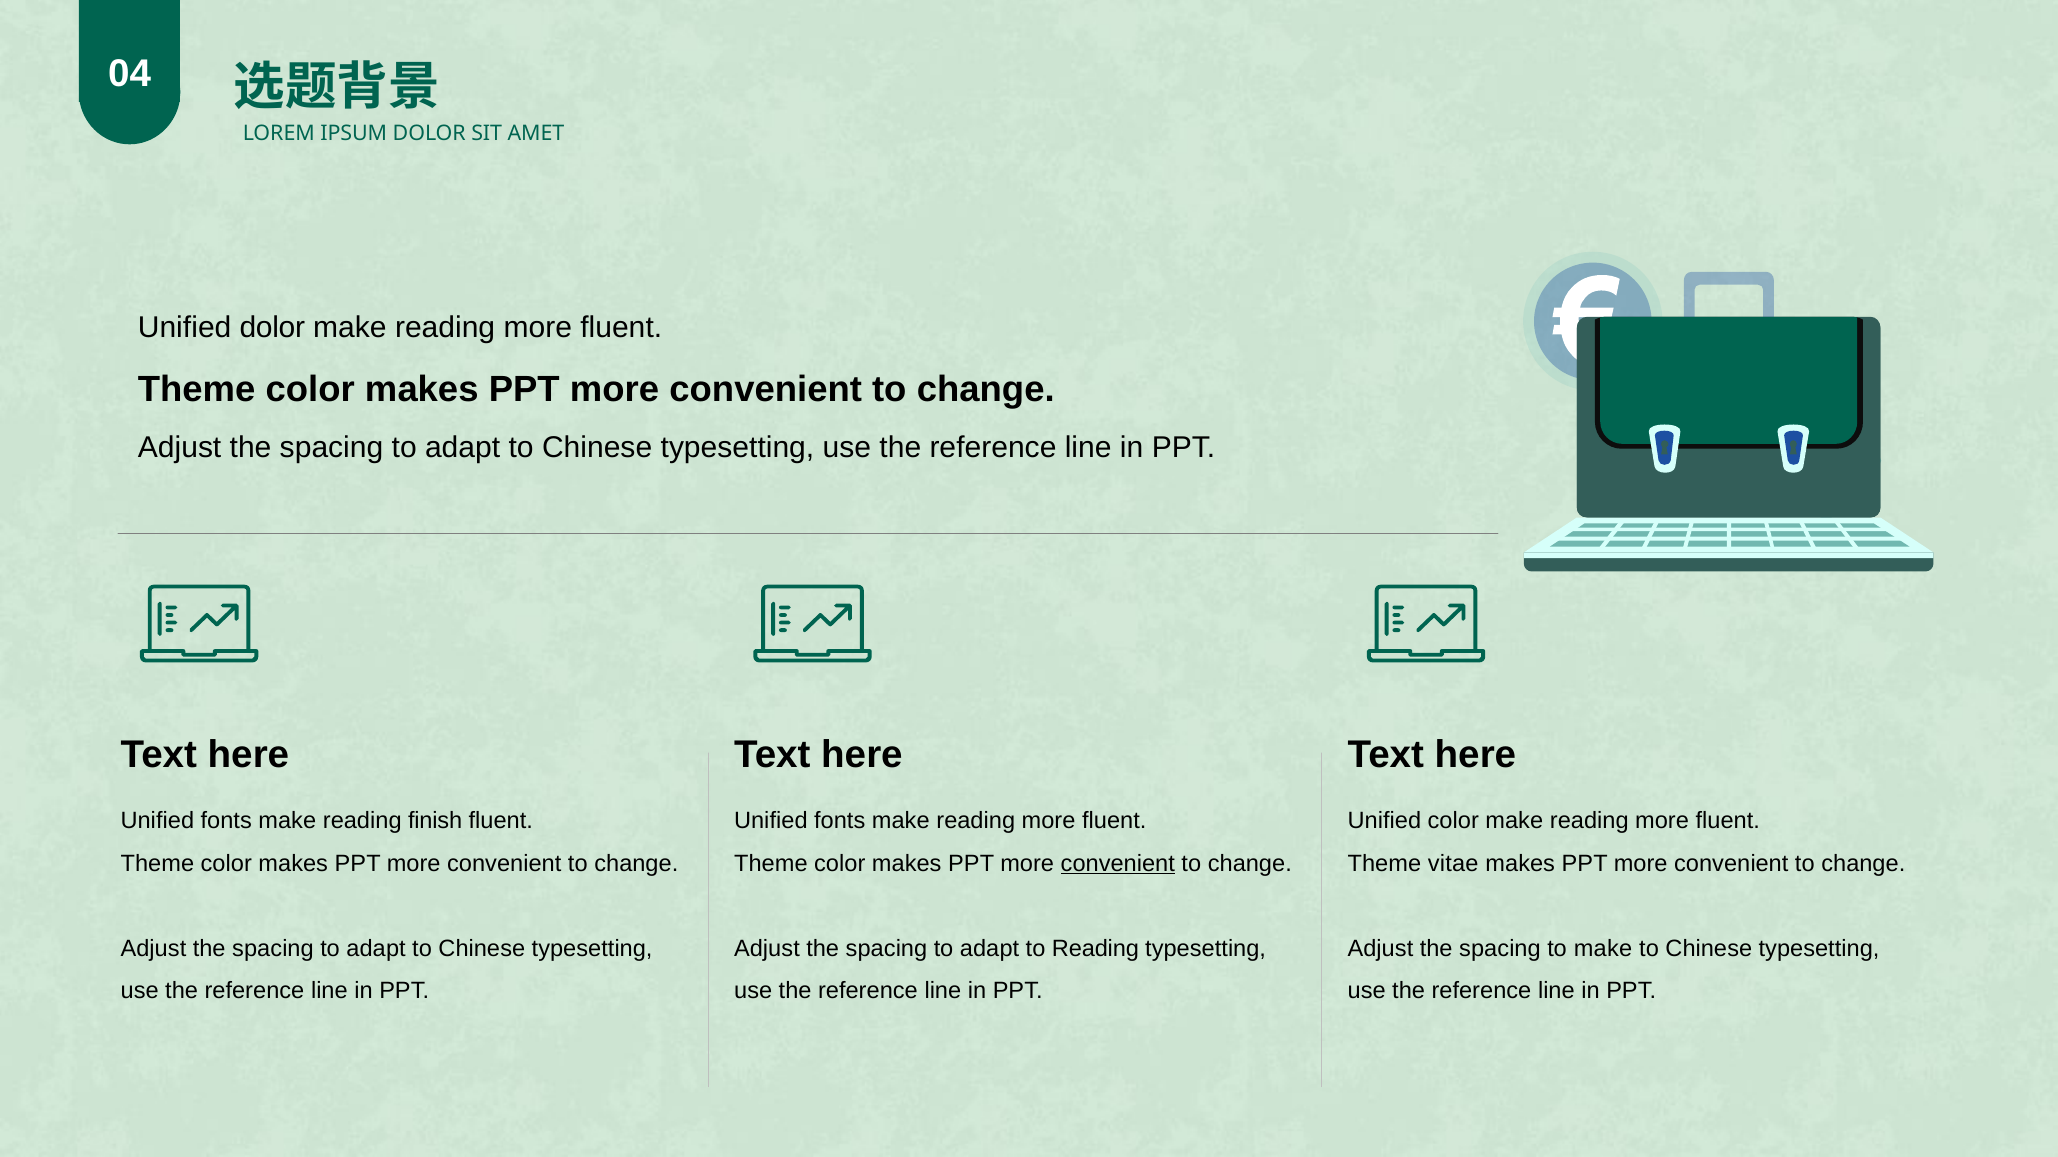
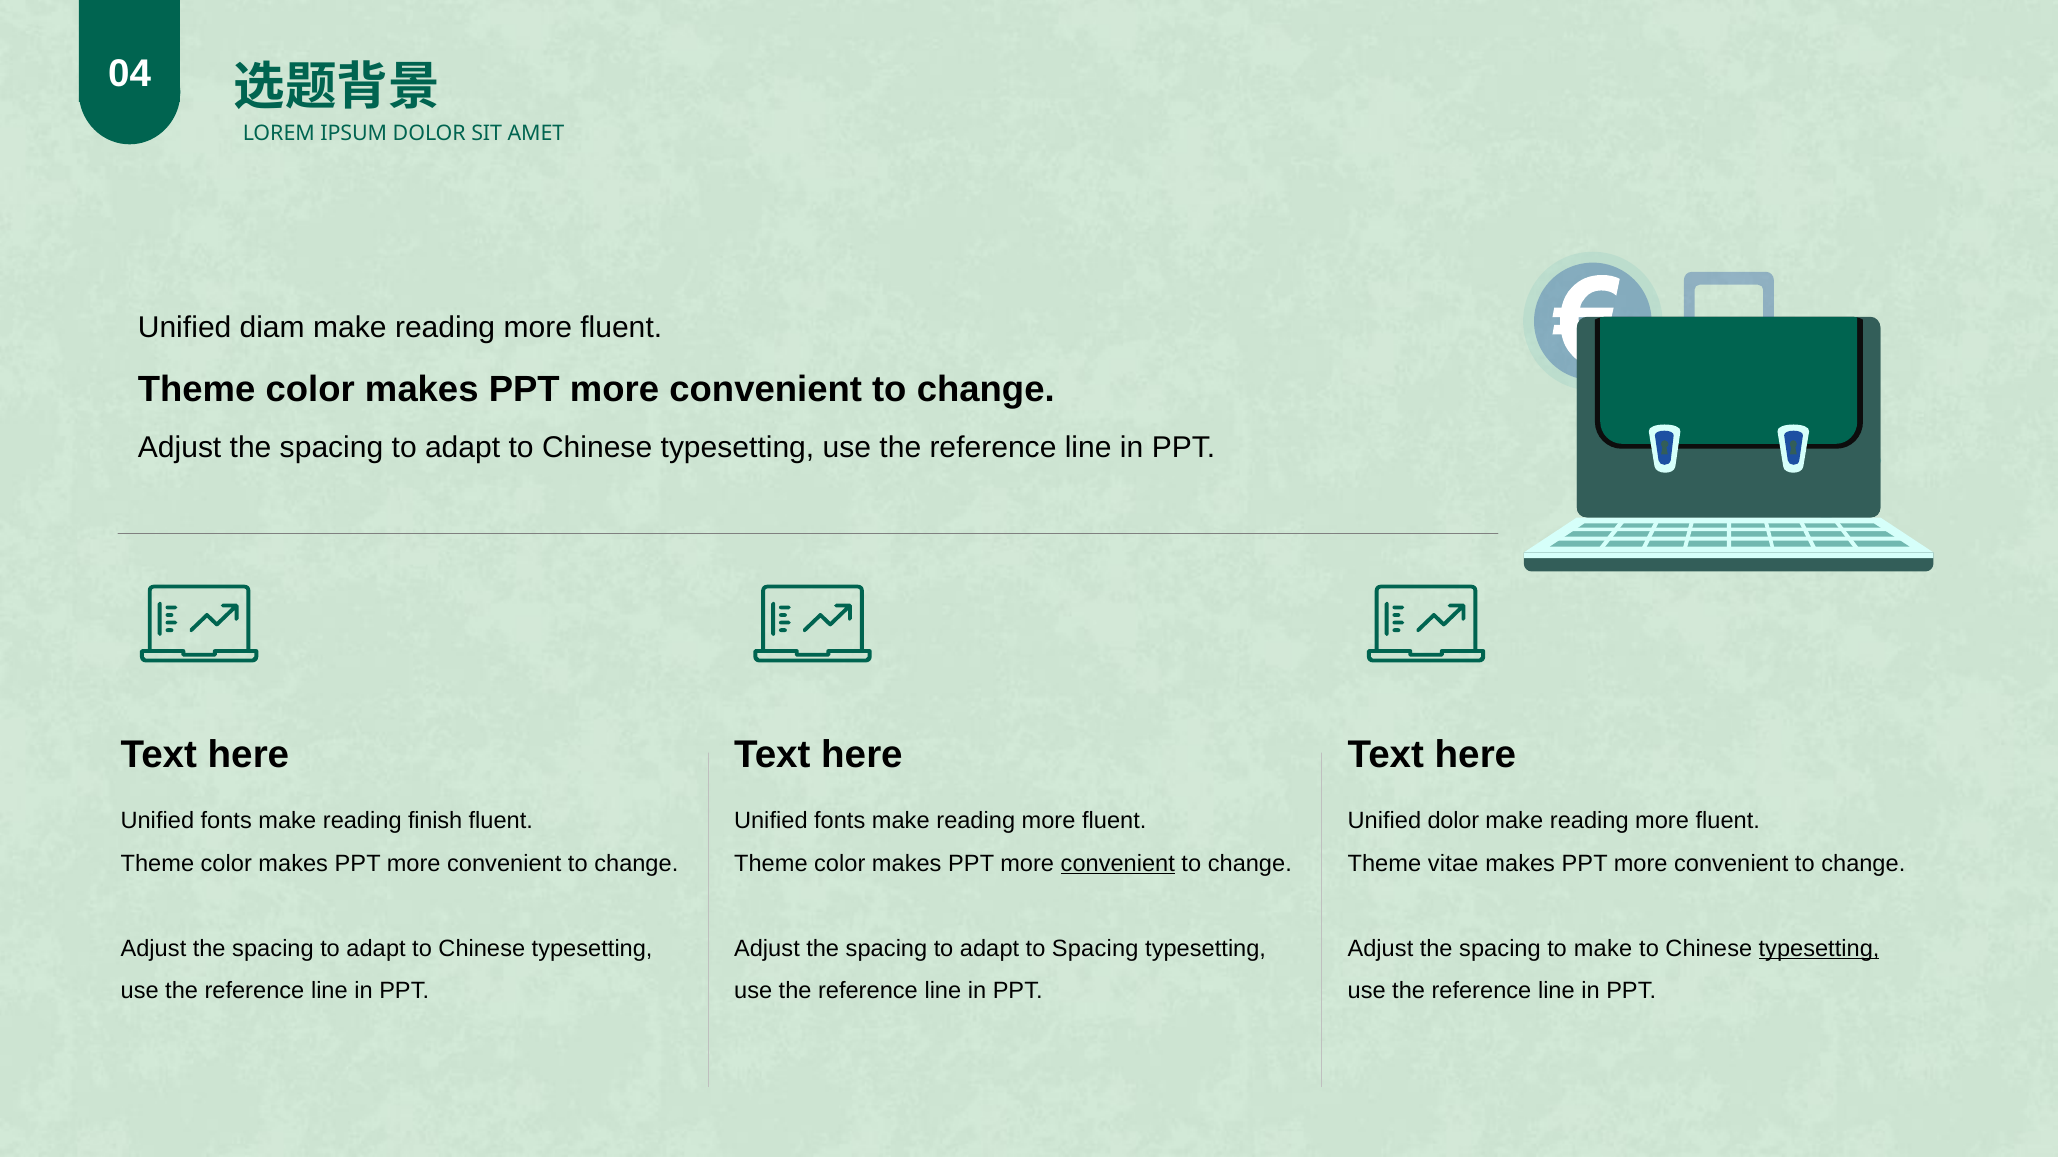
Unified dolor: dolor -> diam (272, 328)
Unified color: color -> dolor (1453, 821)
to Reading: Reading -> Spacing (1095, 949)
typesetting underline: none -> present (1819, 949)
